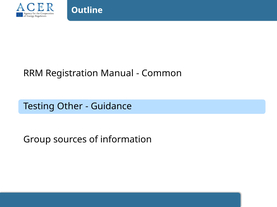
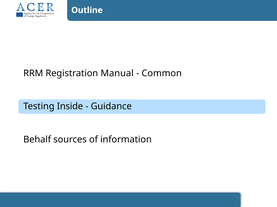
Other: Other -> Inside (70, 107)
Group: Group -> Behalf (37, 140)
